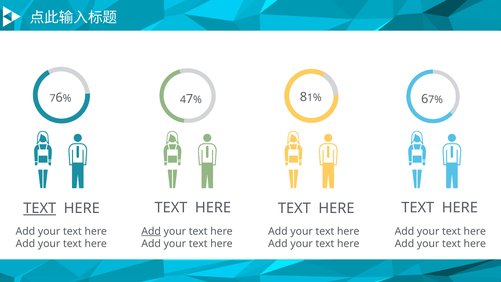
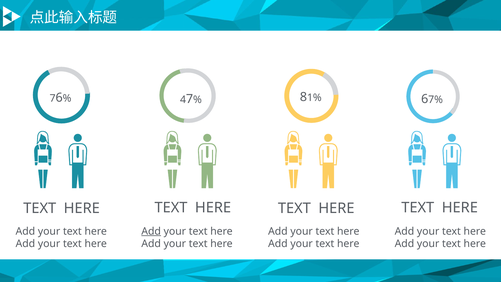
TEXT underline: present -> none (40, 208)
